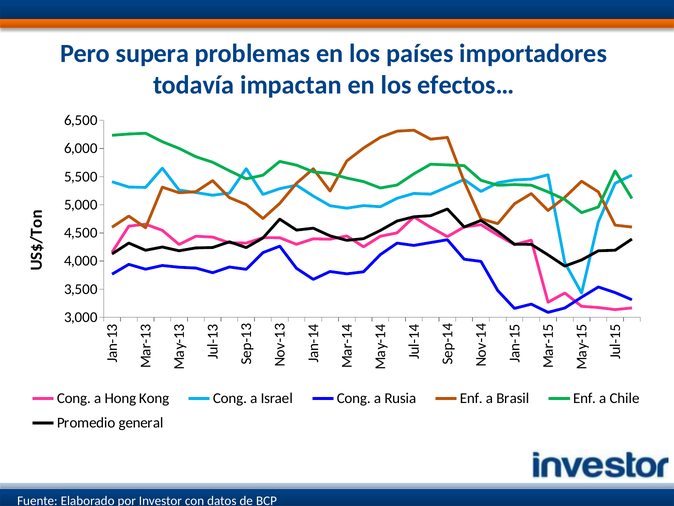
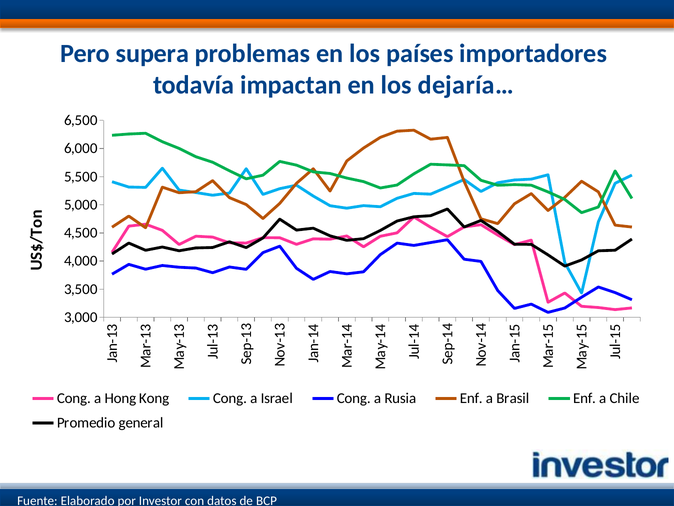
efectos…: efectos… -> dejaría… (466, 85)
